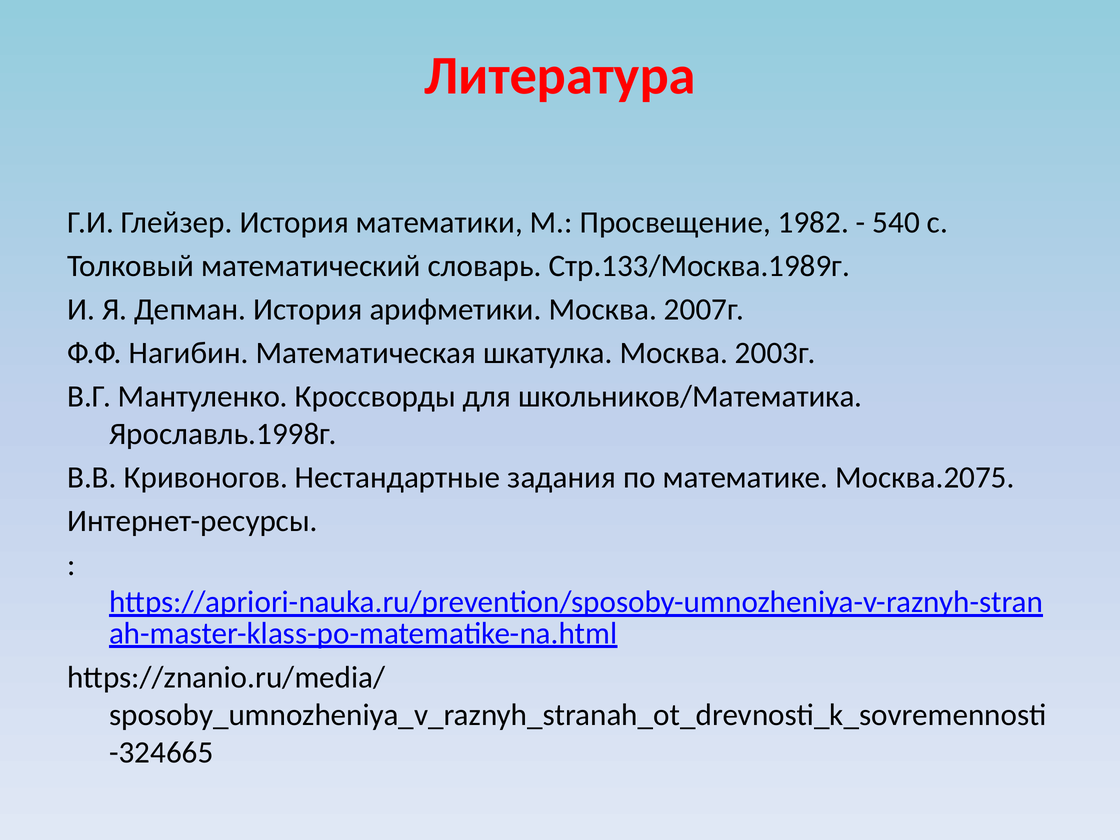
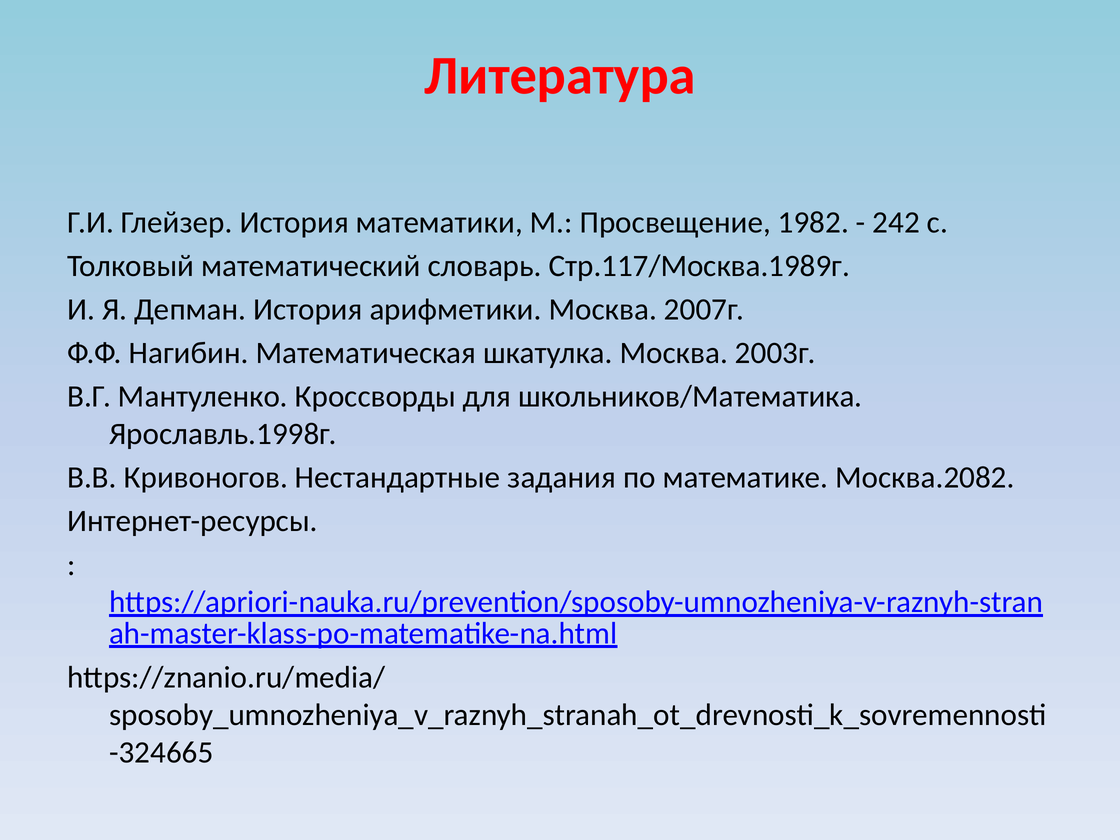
540: 540 -> 242 (896, 222)
Стр.133/Москва.1989г: Стр.133/Москва.1989г -> Стр.117/Москва.1989г (699, 266)
Москва.2075: Москва.2075 -> Москва.2082 (925, 478)
